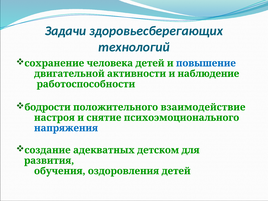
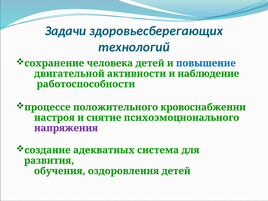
бодрости: бодрости -> процессе (48, 107)
взаимодействие: взаимодействие -> кровоснабжении (203, 107)
напряжения colour: blue -> purple (66, 128)
детском: детском -> система (158, 150)
